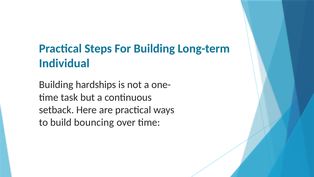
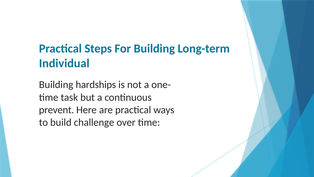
setback: setback -> prevent (56, 110)
bouncing: bouncing -> challenge (94, 122)
